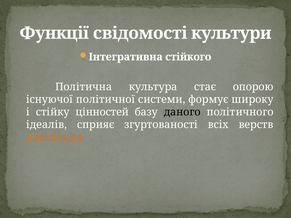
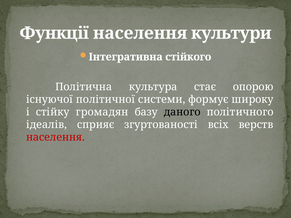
Функції свідомості: свідомості -> населення (140, 33)
цінностей: цінностей -> громадян (102, 112)
населення colour: orange -> red (55, 137)
